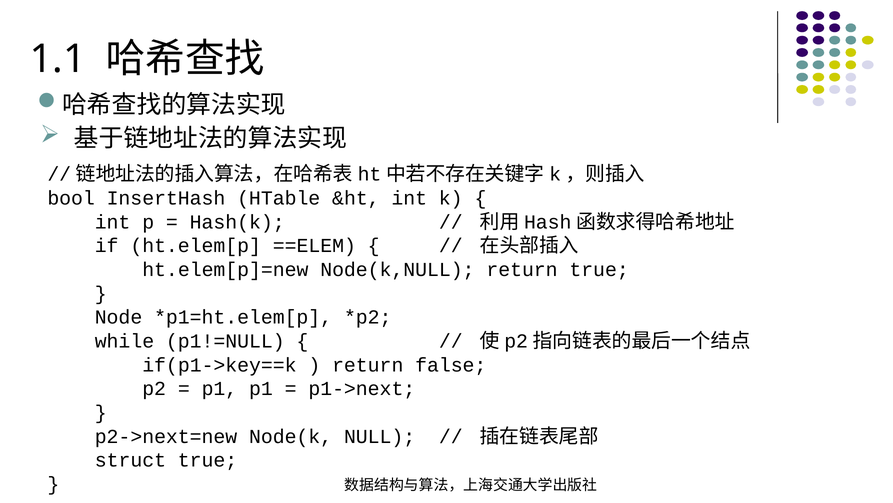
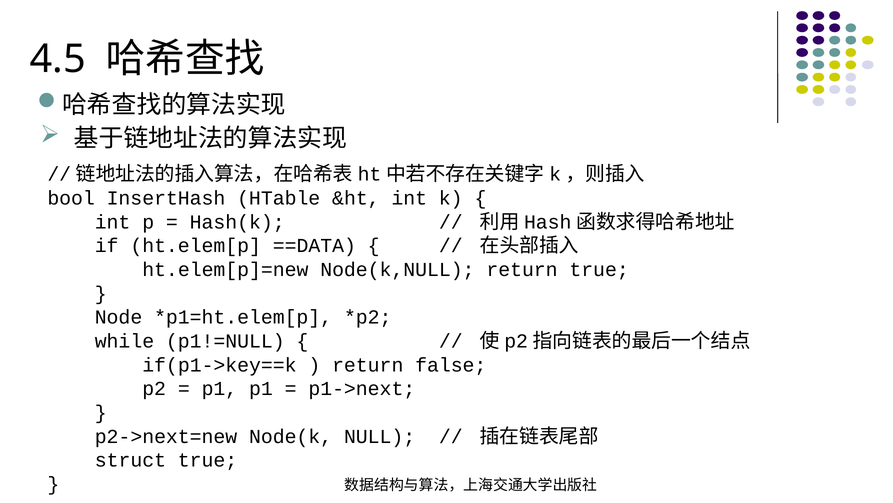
1.1: 1.1 -> 4.5 (58, 59)
==ELEM: ==ELEM -> ==DATA (314, 246)
